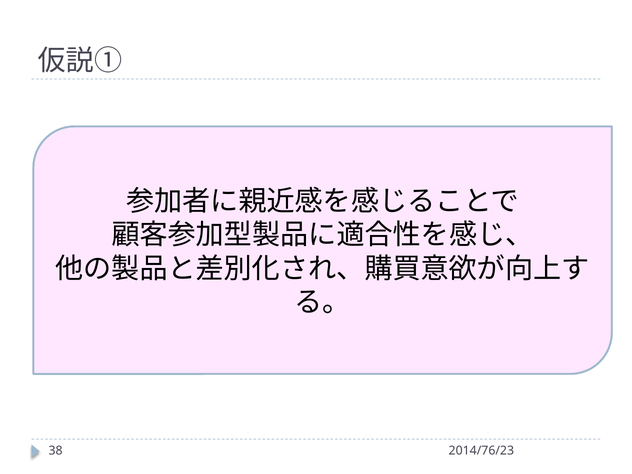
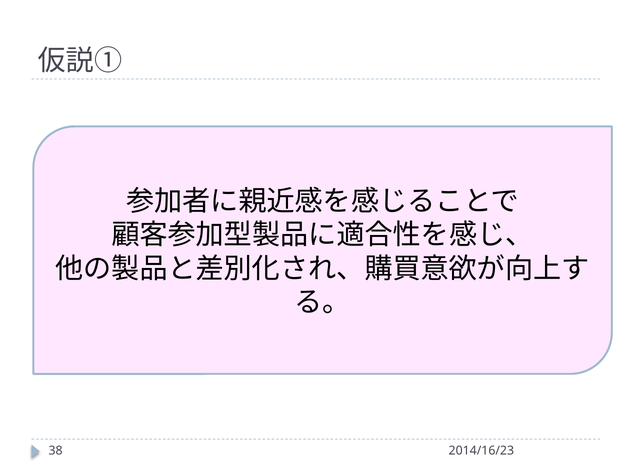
2014/76/23: 2014/76/23 -> 2014/16/23 (481, 451)
